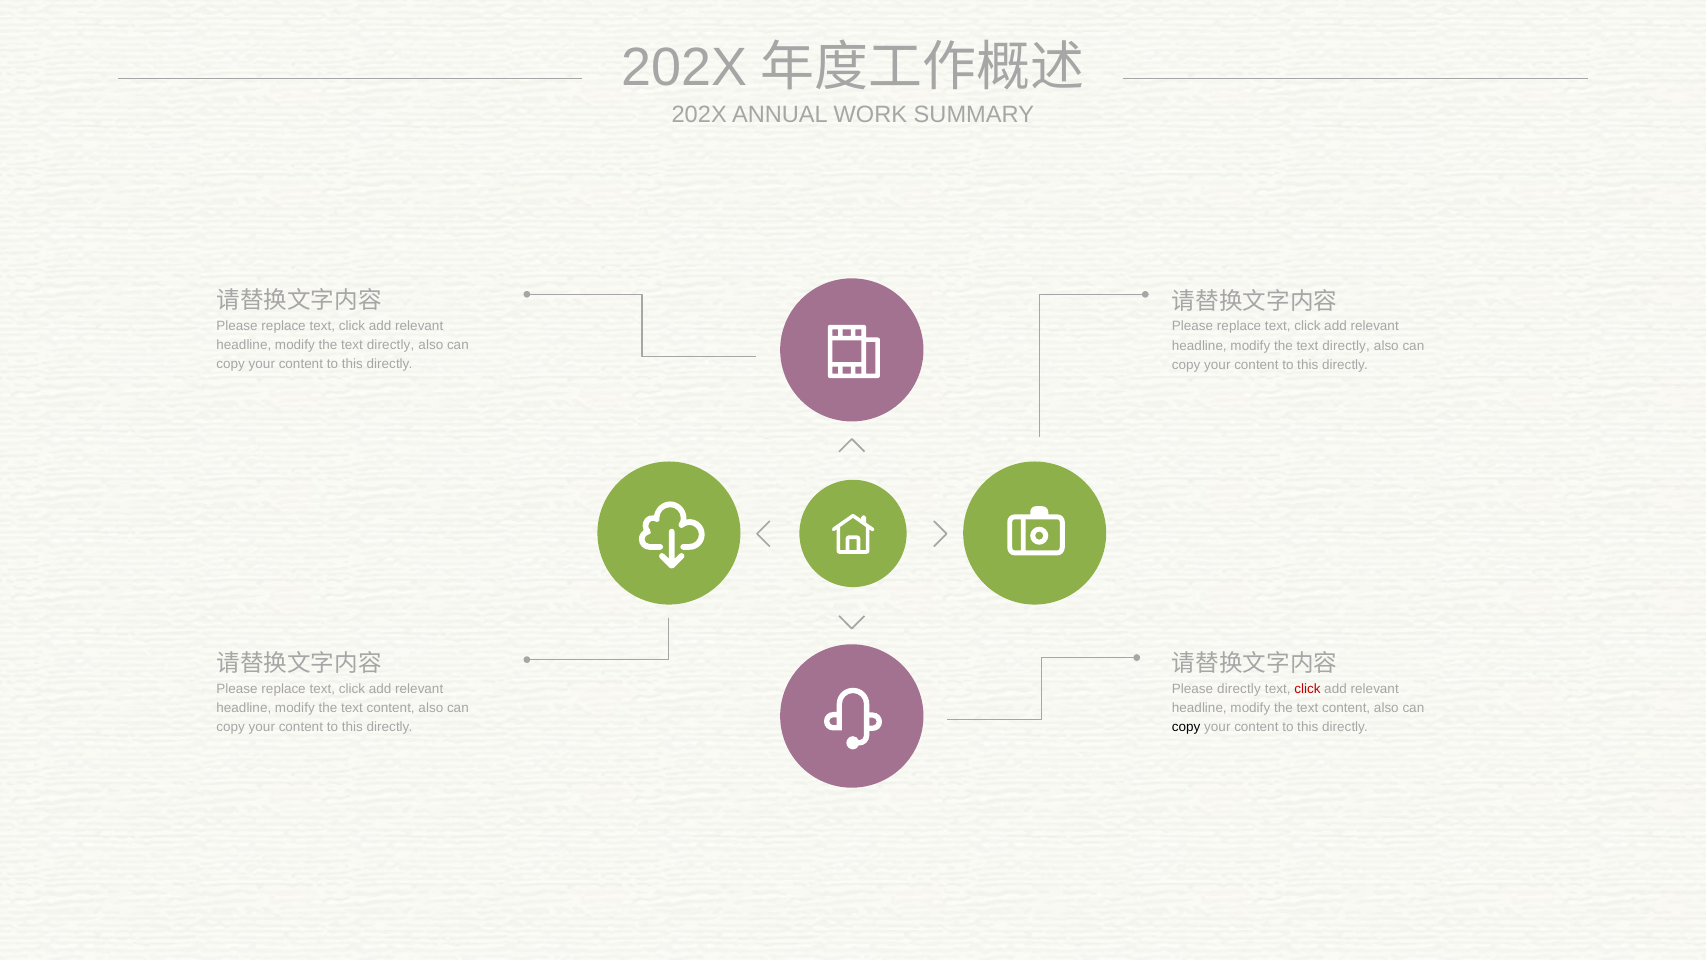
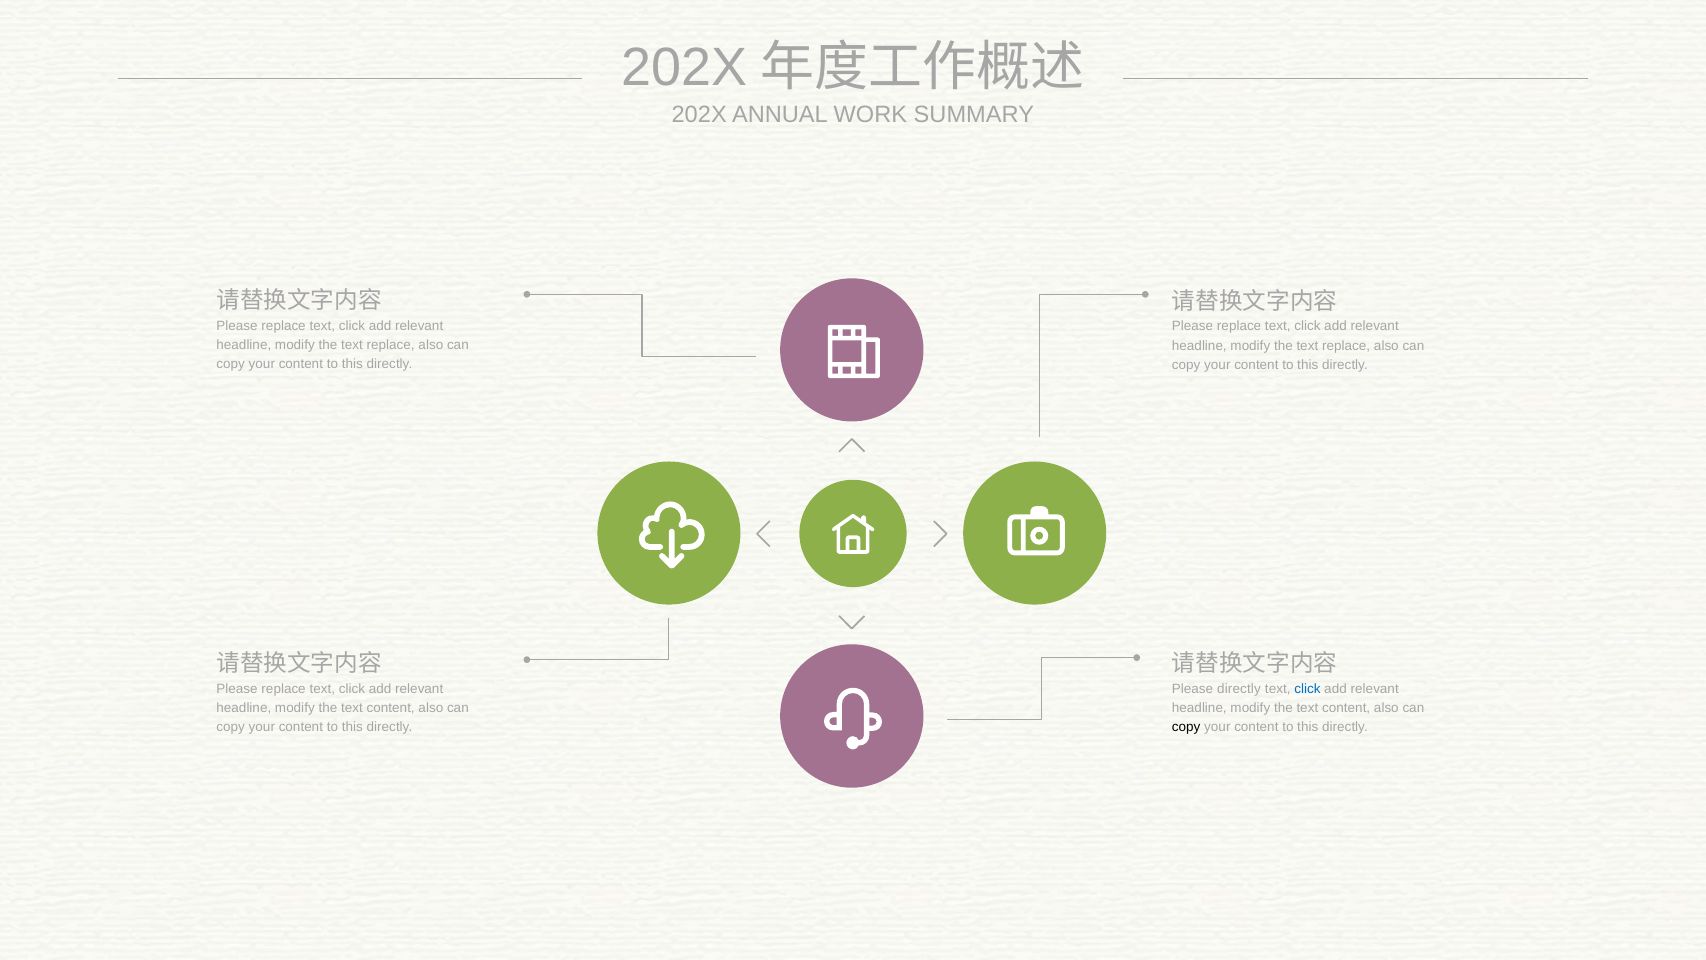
directly: directly -> replace (391, 345)
directly: directly -> replace (1346, 346)
click colour: red -> blue (1307, 688)
